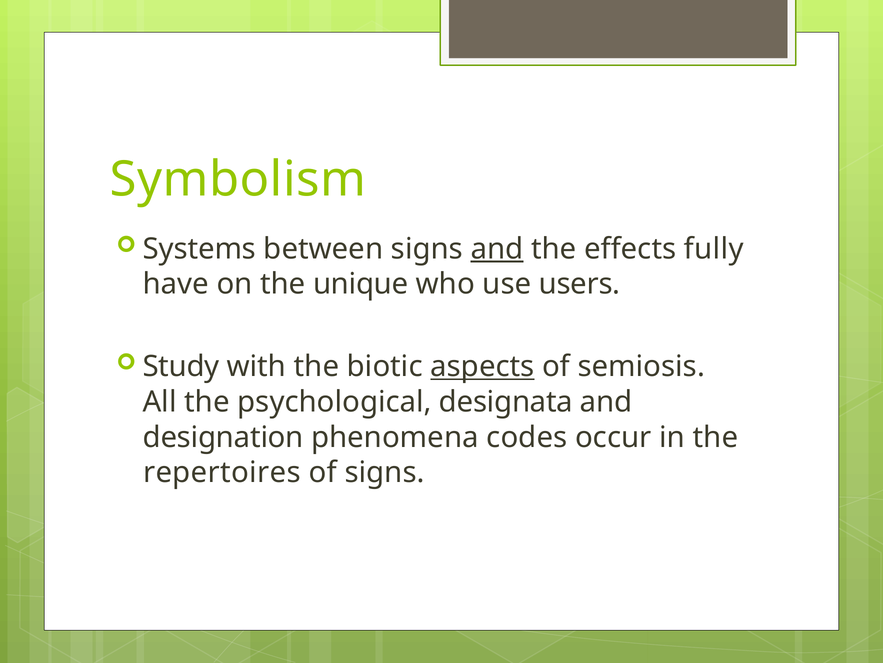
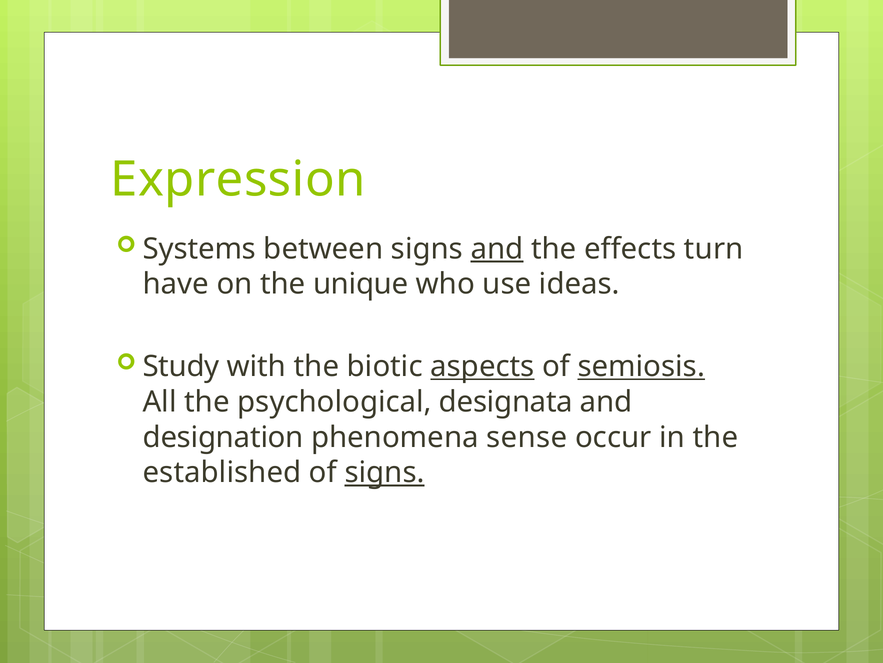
Symbolism: Symbolism -> Expression (238, 179)
fully: fully -> turn (714, 249)
users: users -> ideas (579, 284)
semiosis underline: none -> present (641, 366)
codes: codes -> sense (527, 437)
repertoires: repertoires -> established (222, 472)
signs underline: none -> present (385, 472)
